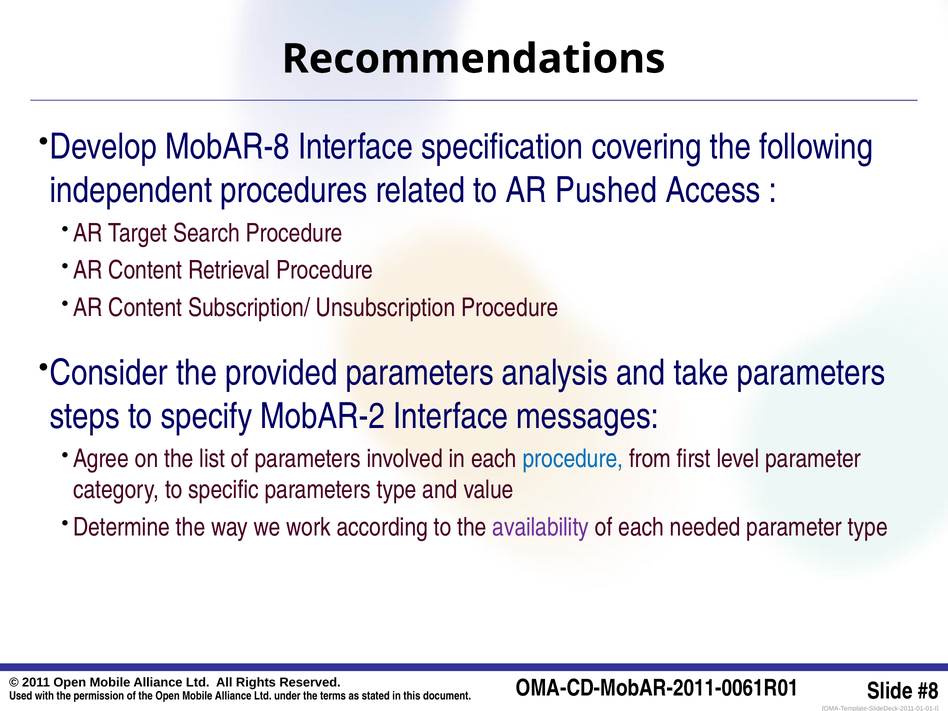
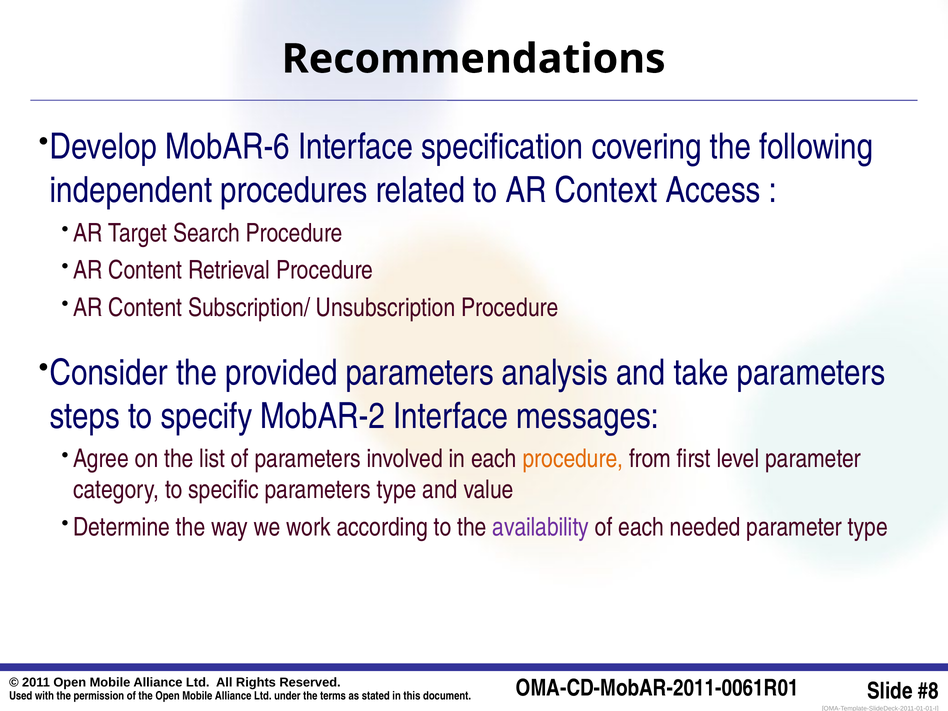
MobAR-8: MobAR-8 -> MobAR-6 (227, 147)
Pushed: Pushed -> Context (606, 190)
procedure colour: blue -> orange (573, 459)
